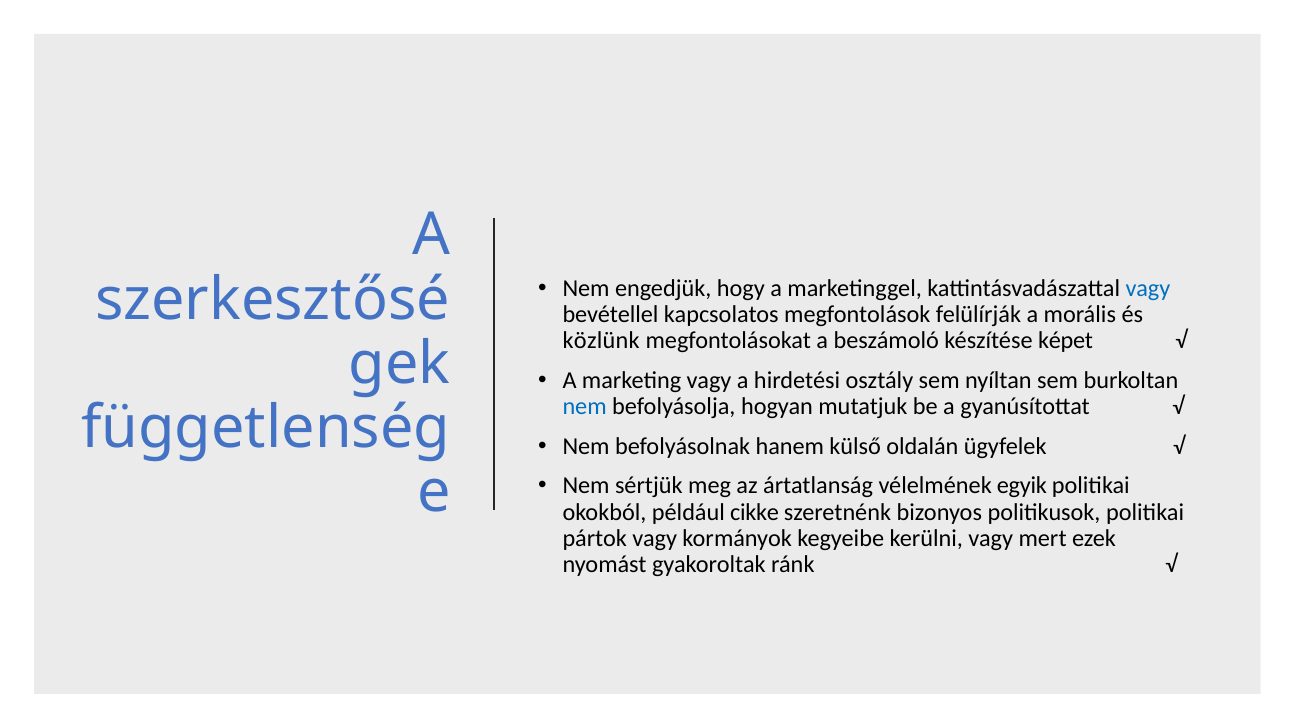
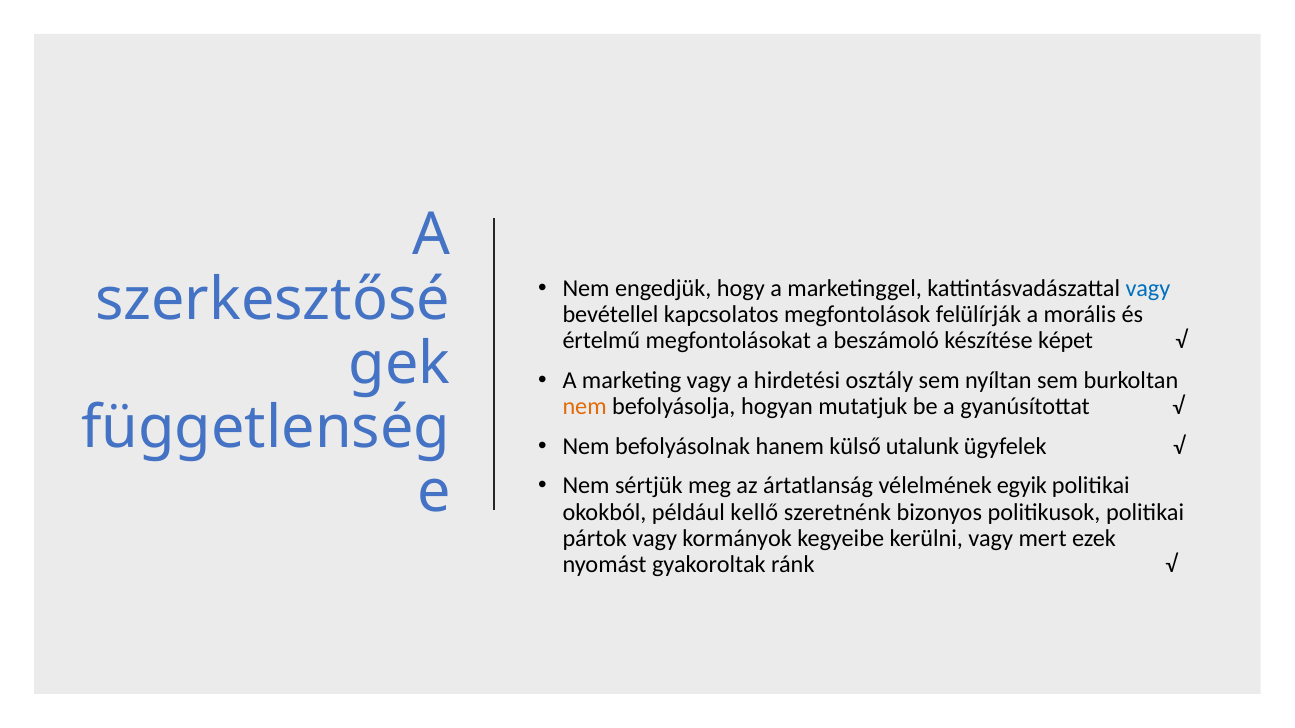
közlünk: közlünk -> értelmű (601, 341)
nem colour: blue -> orange (585, 407)
oldalán: oldalán -> utalunk (922, 446)
cikke: cikke -> kellő (754, 512)
